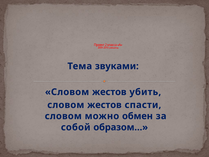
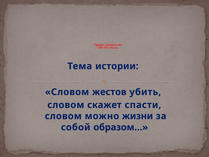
звуками: звуками -> истории (117, 66)
жестов: жестов -> скажет (104, 105)
обмен: обмен -> жизни (138, 116)
